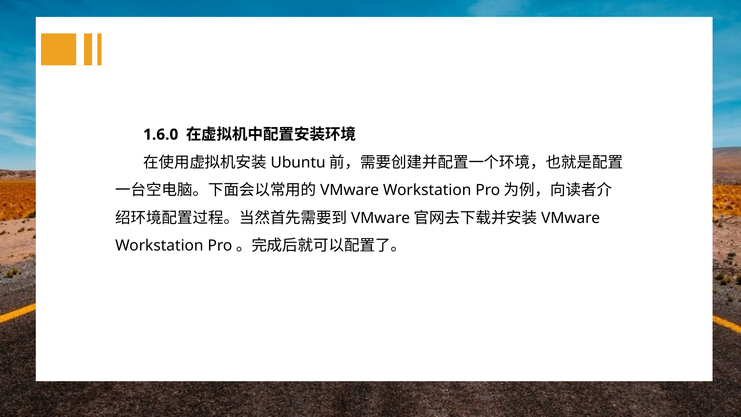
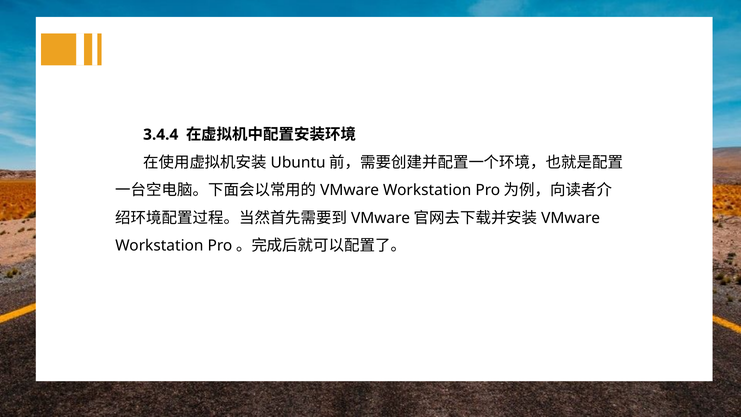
1.6.0: 1.6.0 -> 3.4.4 (161, 135)
